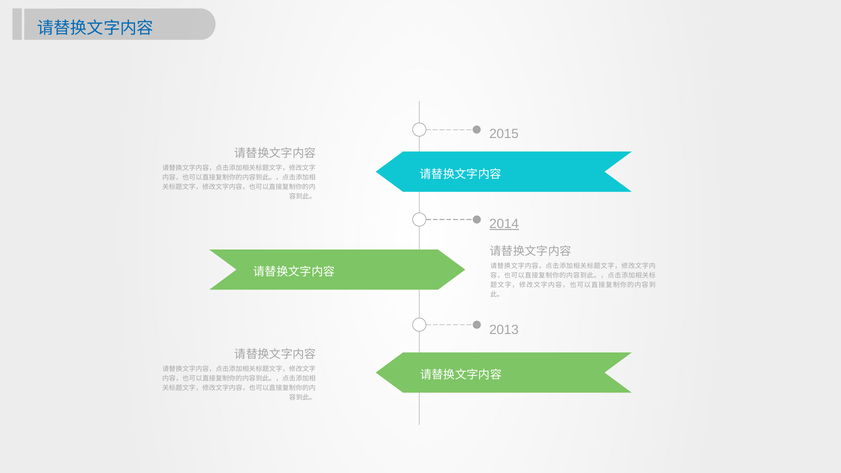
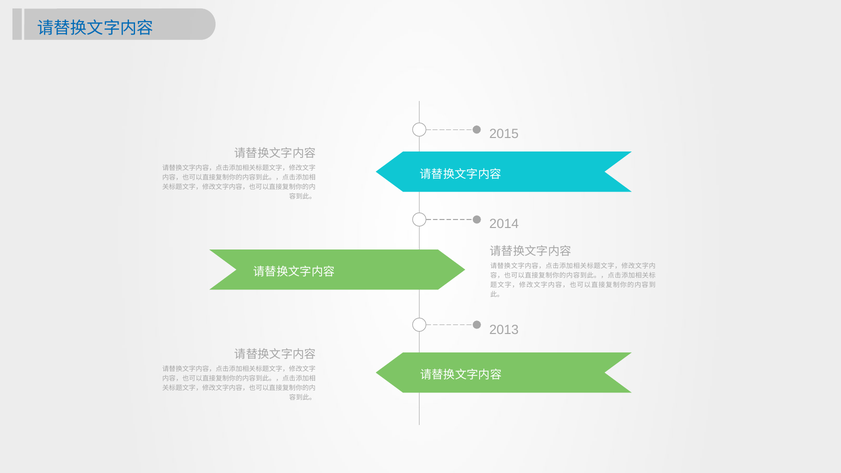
2014 underline: present -> none (504, 224)
